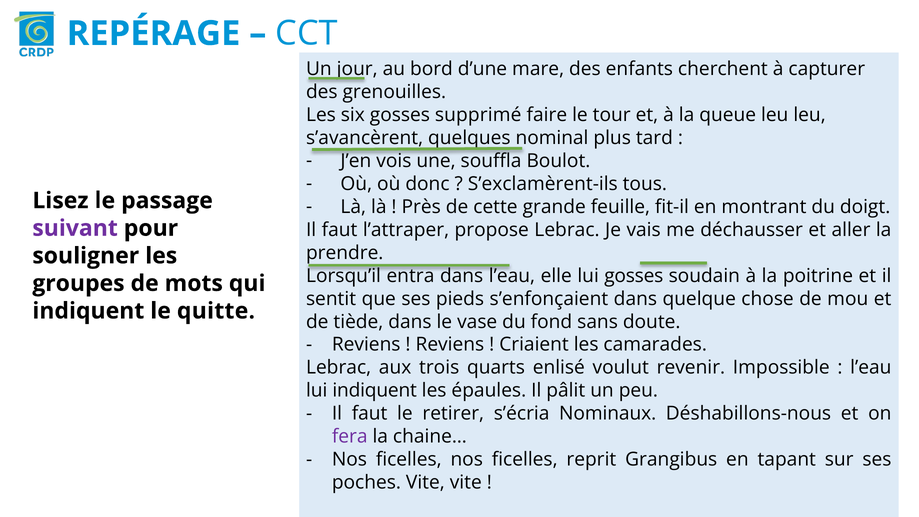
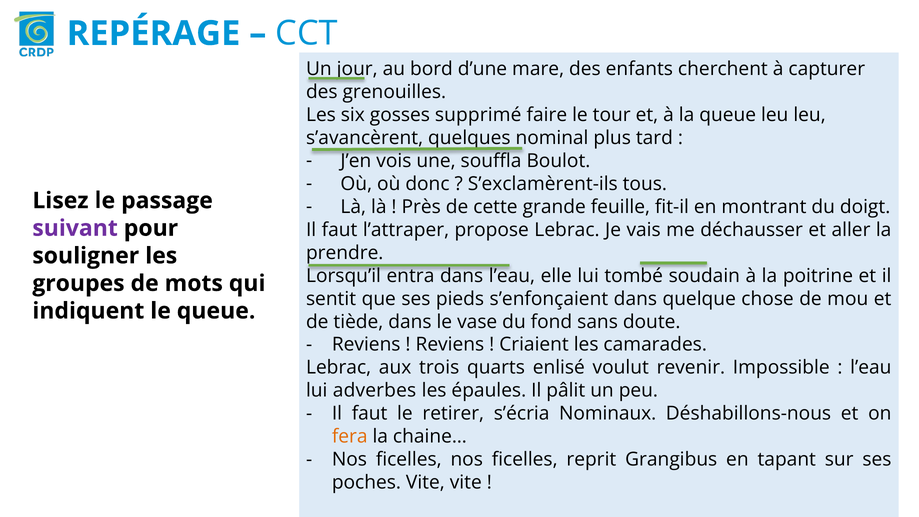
lui gosses: gosses -> tombé (634, 276)
le quitte: quitte -> queue (216, 311)
lui indiquent: indiquent -> adverbes (375, 391)
fera colour: purple -> orange (350, 437)
